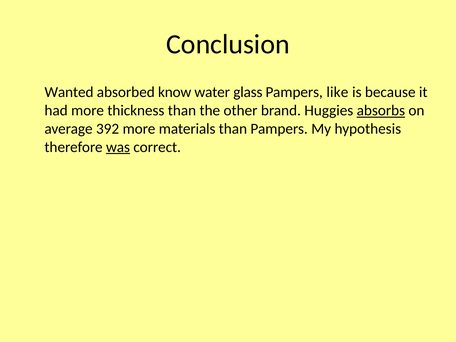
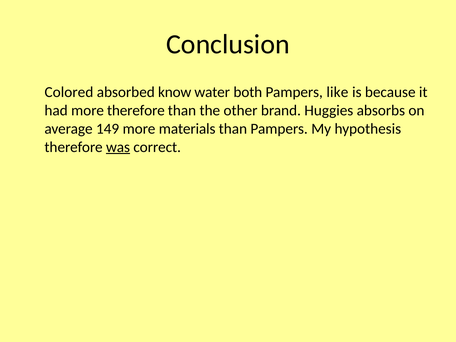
Wanted: Wanted -> Colored (69, 92)
glass: glass -> both (248, 92)
more thickness: thickness -> therefore (136, 111)
absorbs underline: present -> none (381, 111)
392: 392 -> 149 (108, 129)
